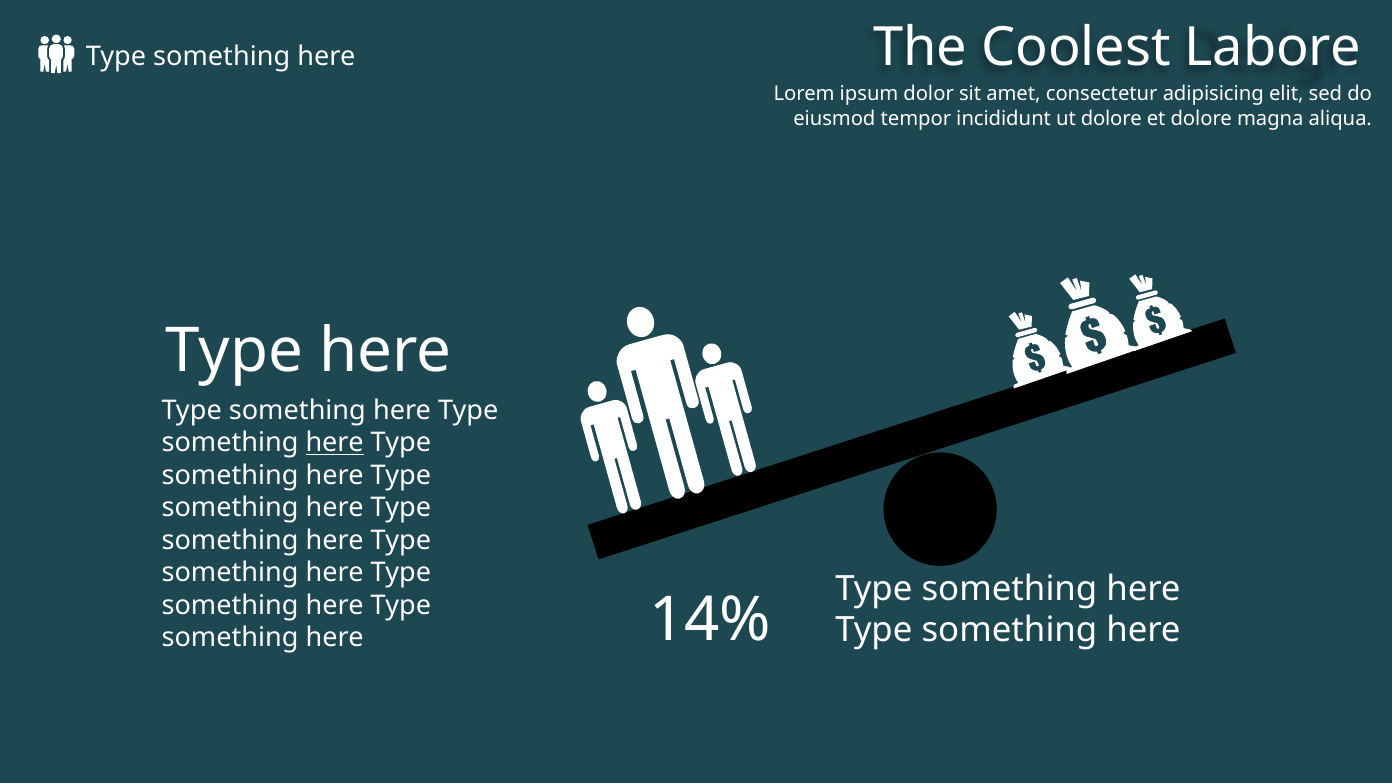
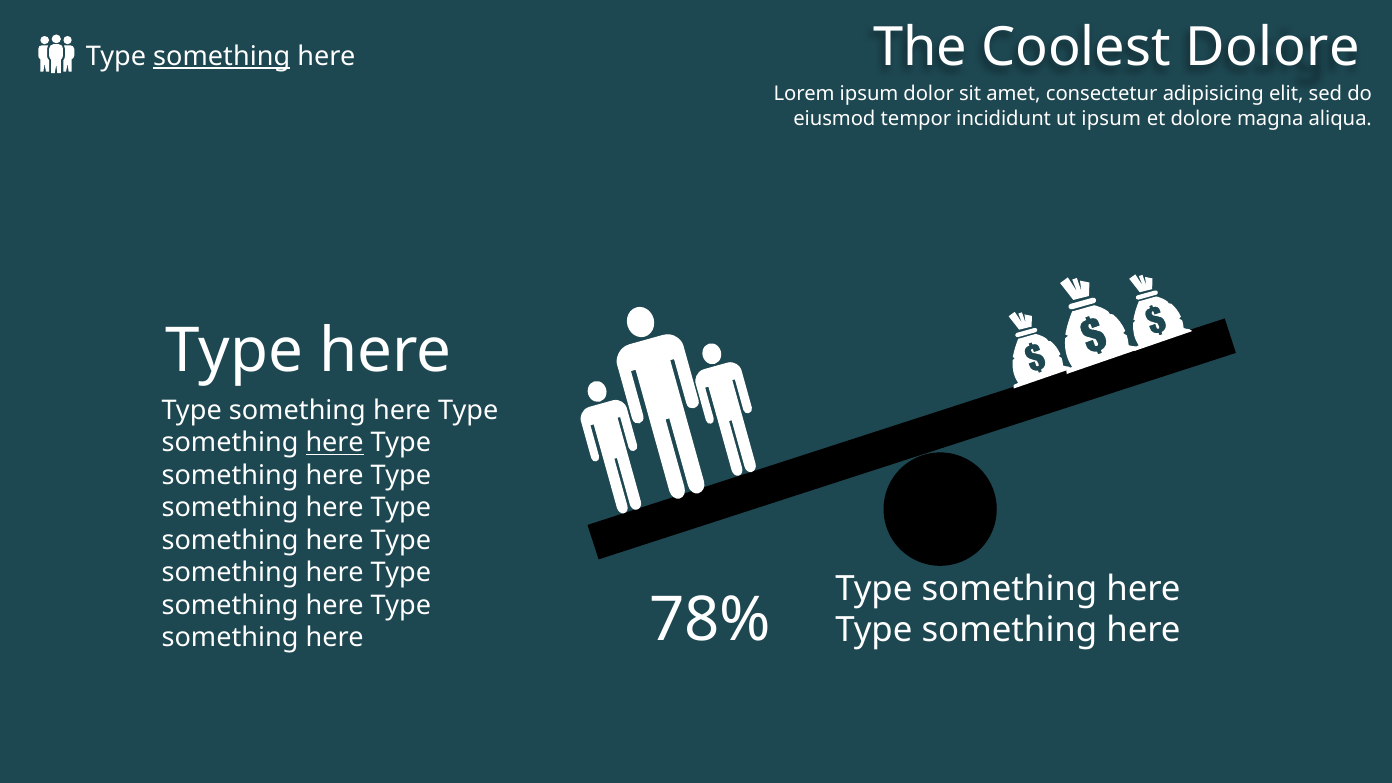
Coolest Labore: Labore -> Dolore (1273, 48)
something underline: none -> present (222, 57)
ut dolore: dolore -> ipsum (1111, 118)
14%: 14% -> 78% (710, 620)
